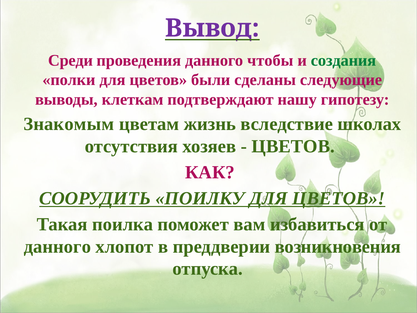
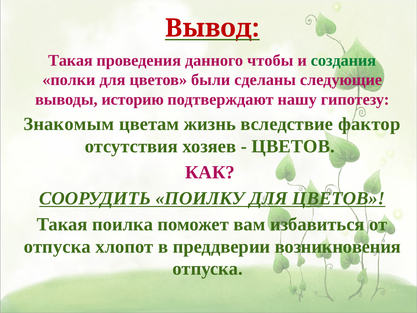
Вывод colour: purple -> red (212, 28)
Среди: Среди -> Такая (70, 60)
клеткам: клеткам -> историю (133, 99)
школах: школах -> фактор (369, 124)
данного: данного -> отпуска (57, 246)
